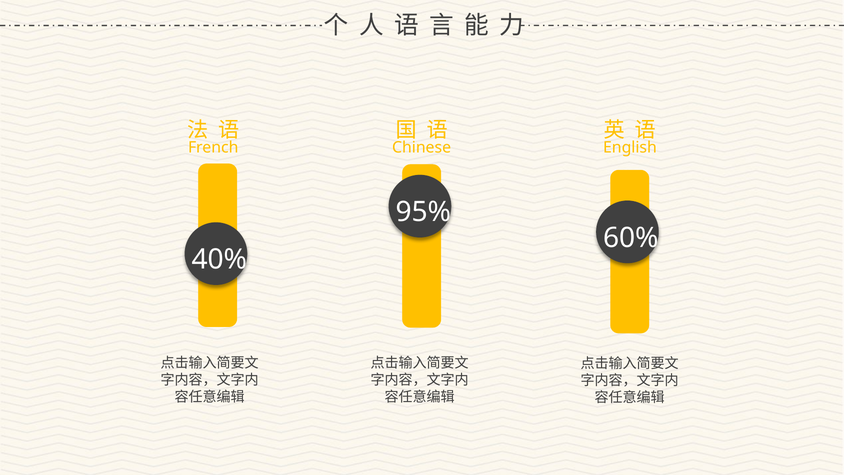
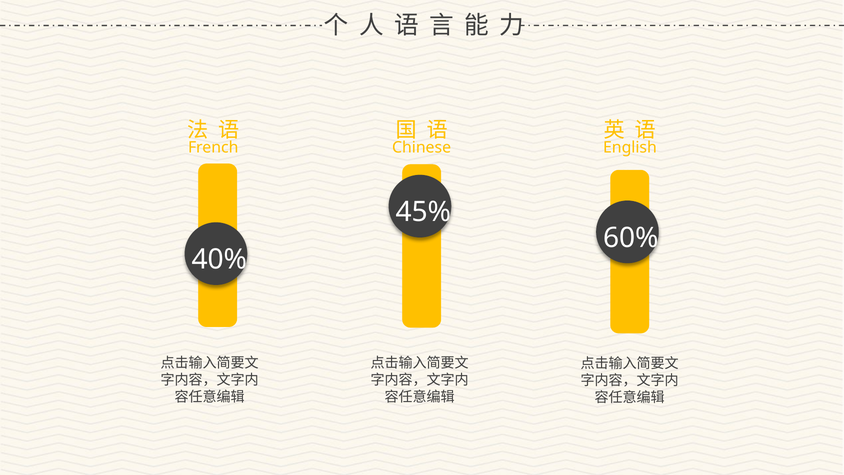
95%: 95% -> 45% (423, 212)
